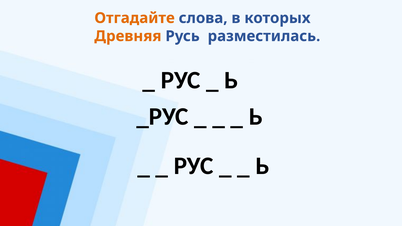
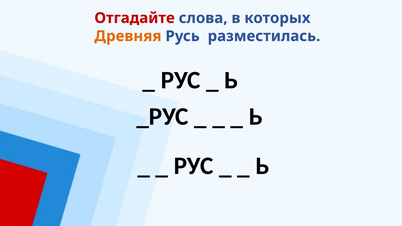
Отгадайте colour: orange -> red (135, 18)
